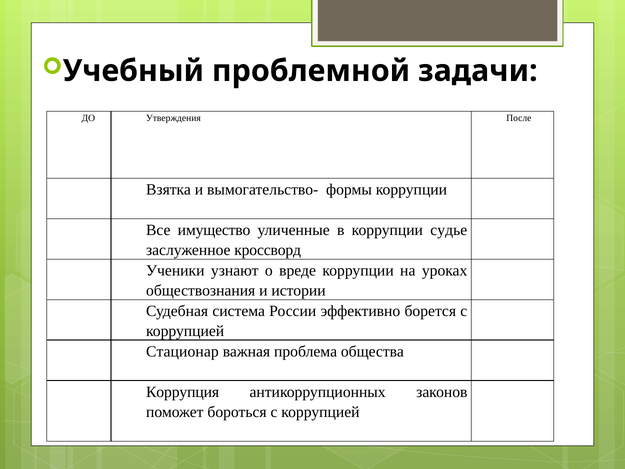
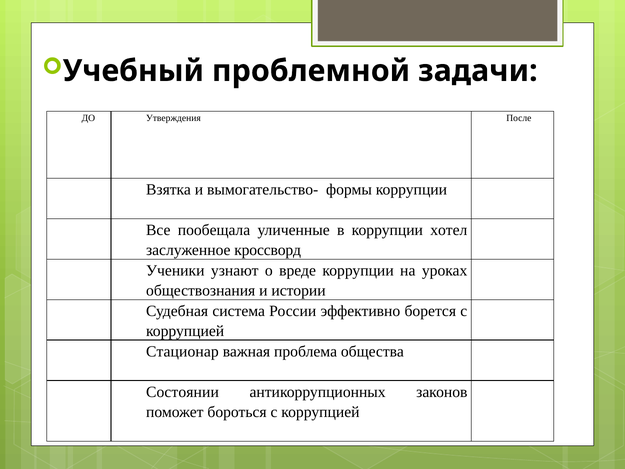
имущество: имущество -> пообещала (214, 230)
судье: судье -> хотел (449, 230)
Коррупция: Коррупция -> Состоянии (182, 392)
